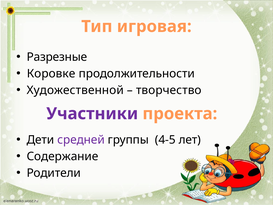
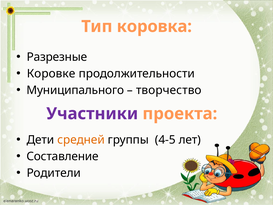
игровая: игровая -> коровка (154, 26)
Художественной: Художественной -> Муниципального (75, 90)
средней colour: purple -> orange (81, 140)
Содержание: Содержание -> Составление (63, 156)
